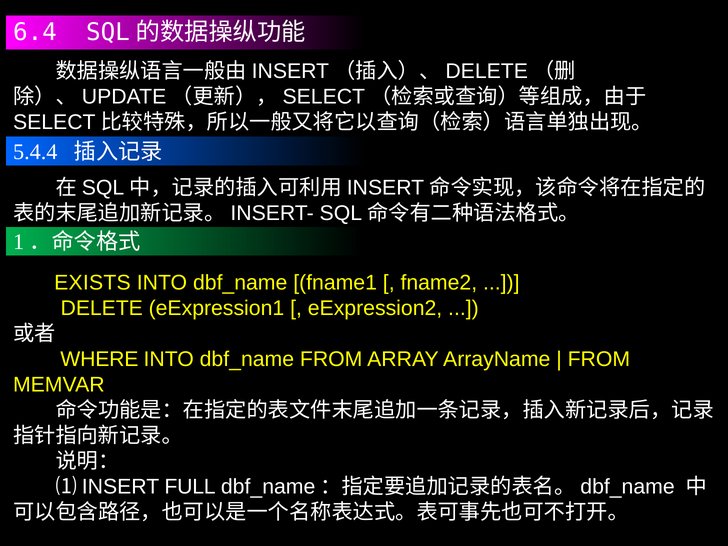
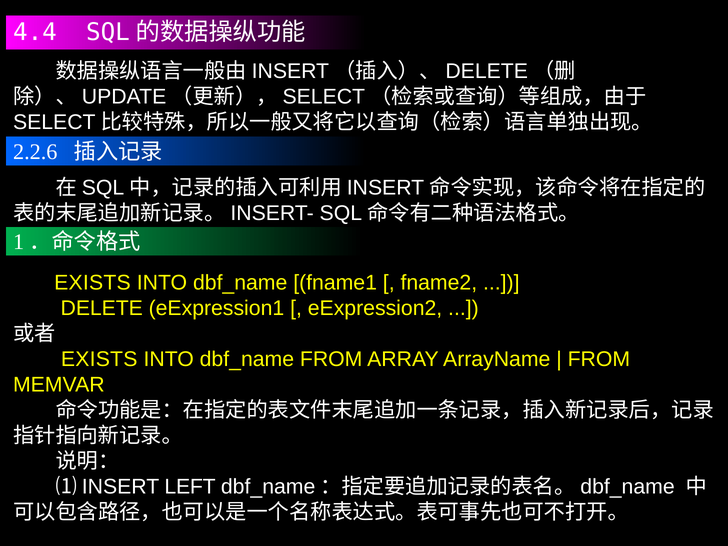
6.4: 6.4 -> 4.4 (35, 32)
5.4.4: 5.4.4 -> 2.2.6 (35, 152)
WHERE: WHERE -> EXISTS (99, 359)
FULL: FULL -> LEFT (190, 487)
